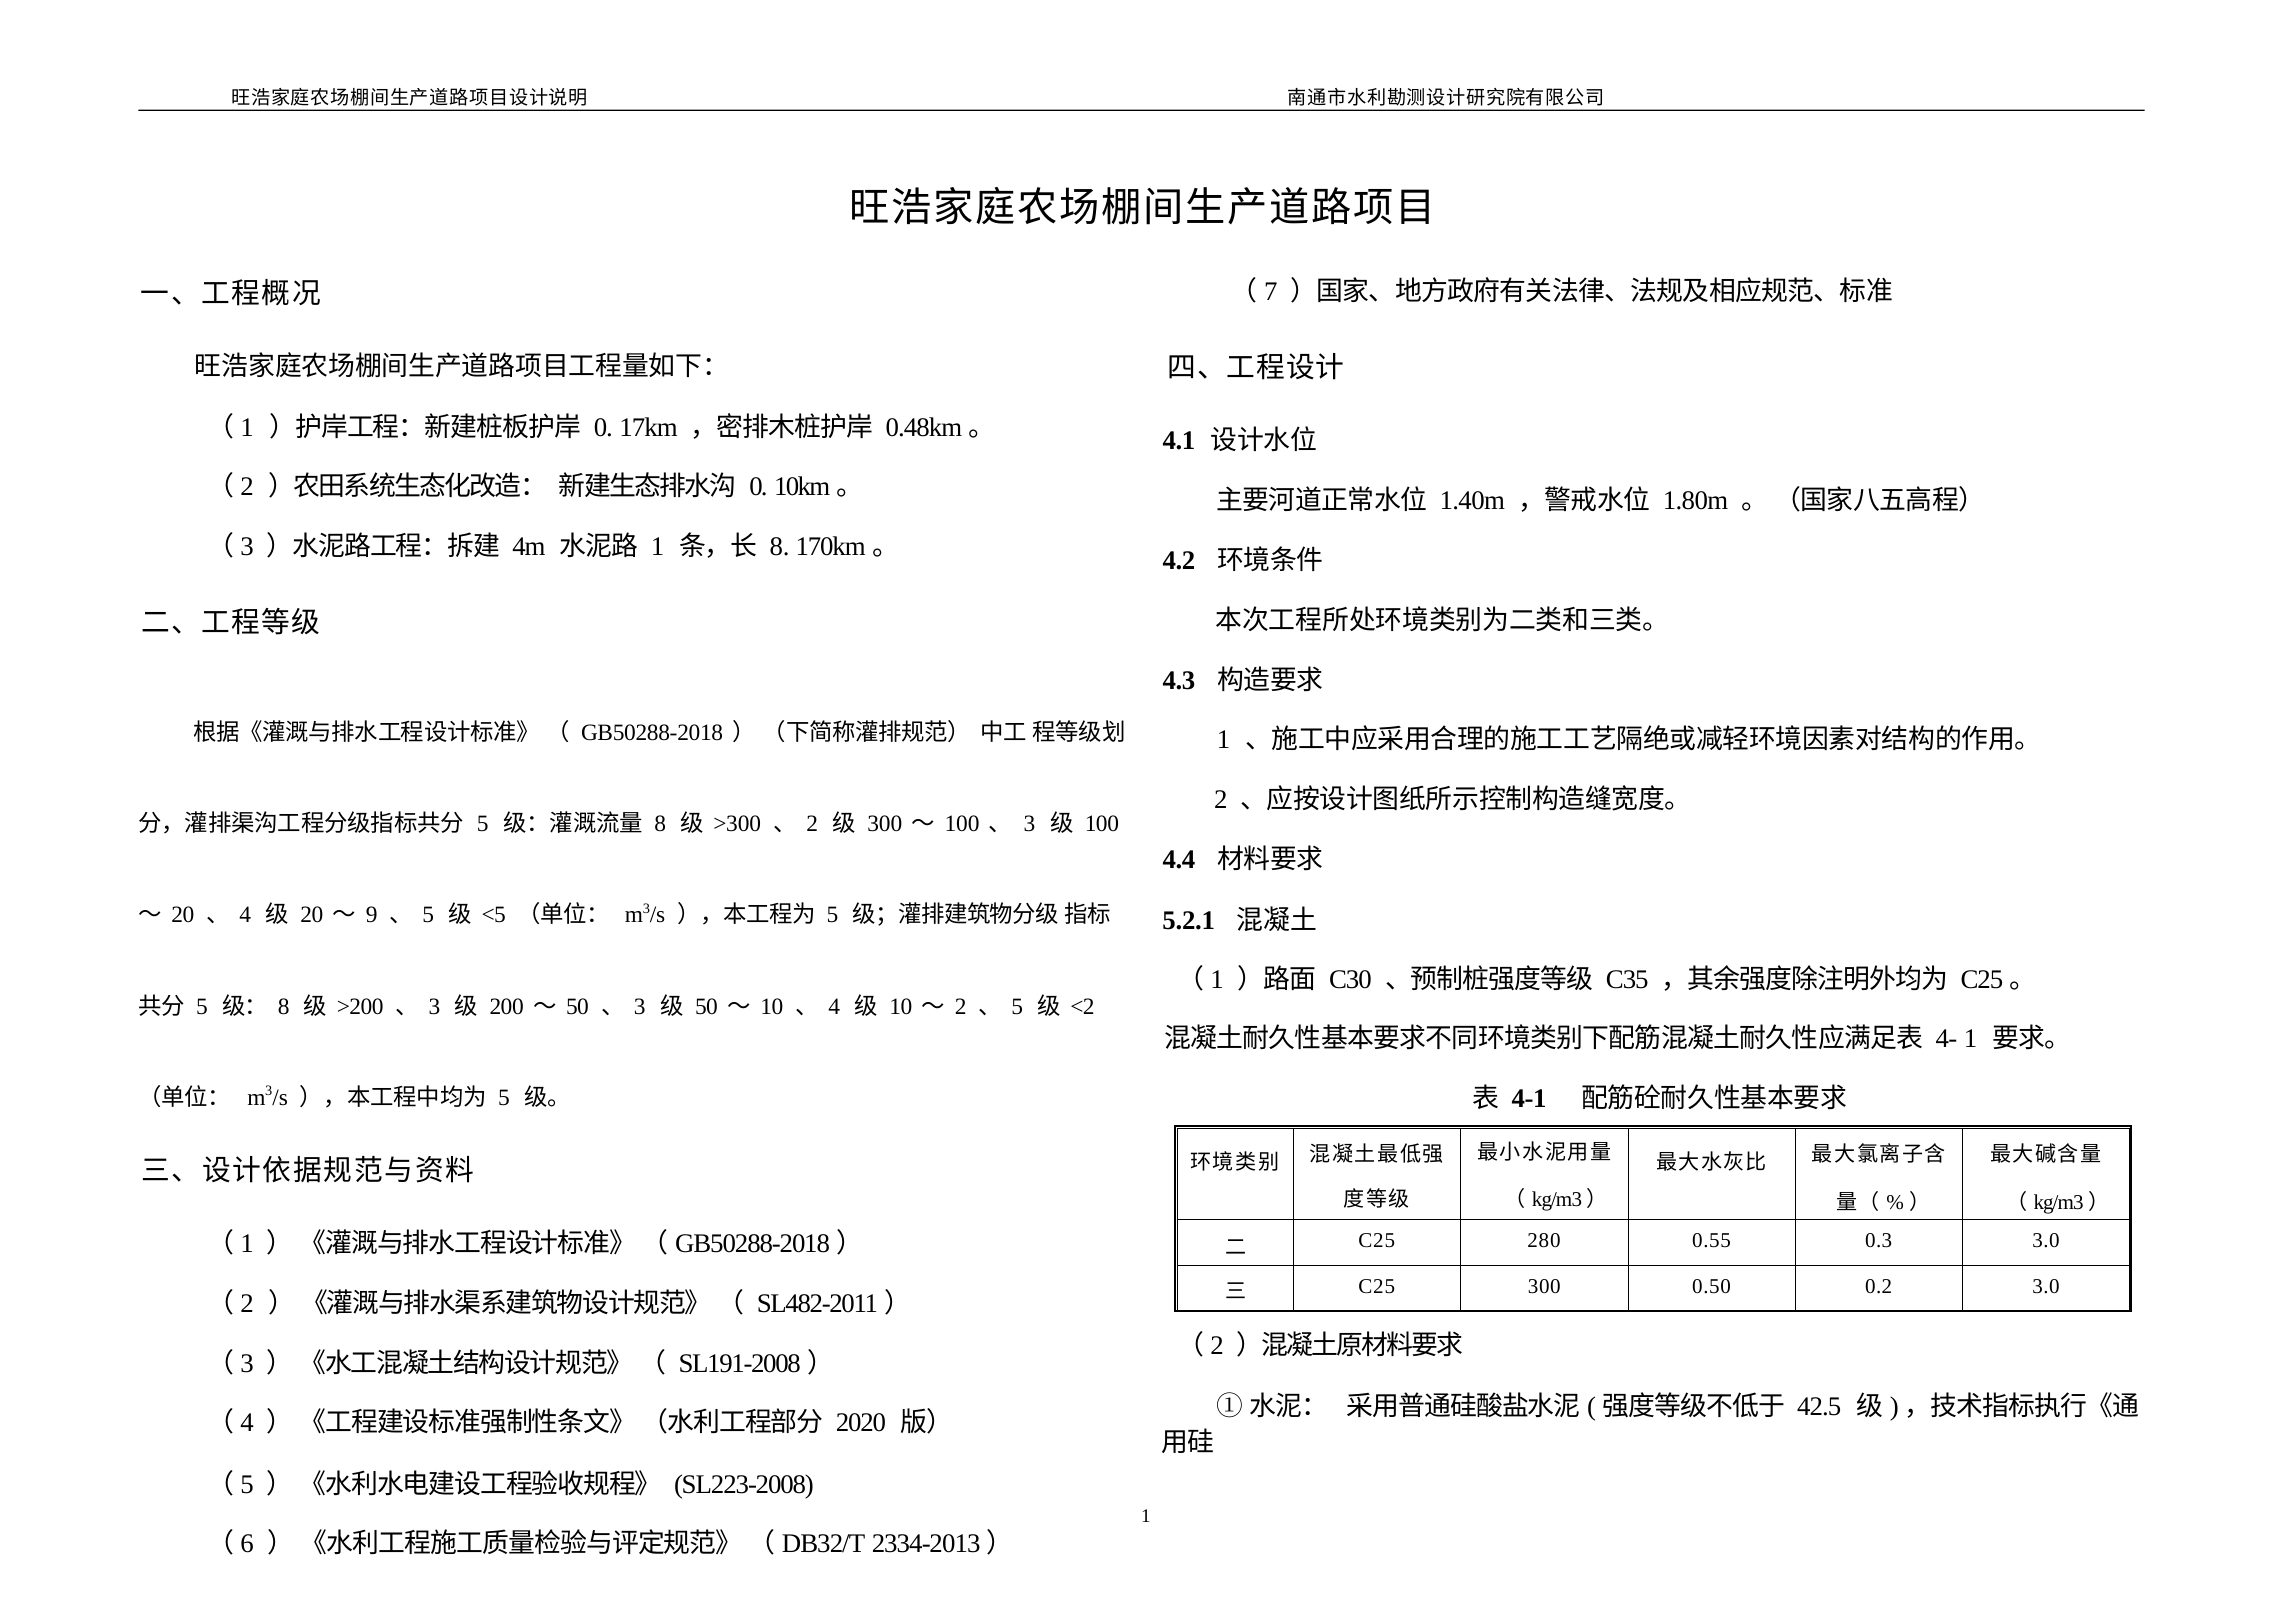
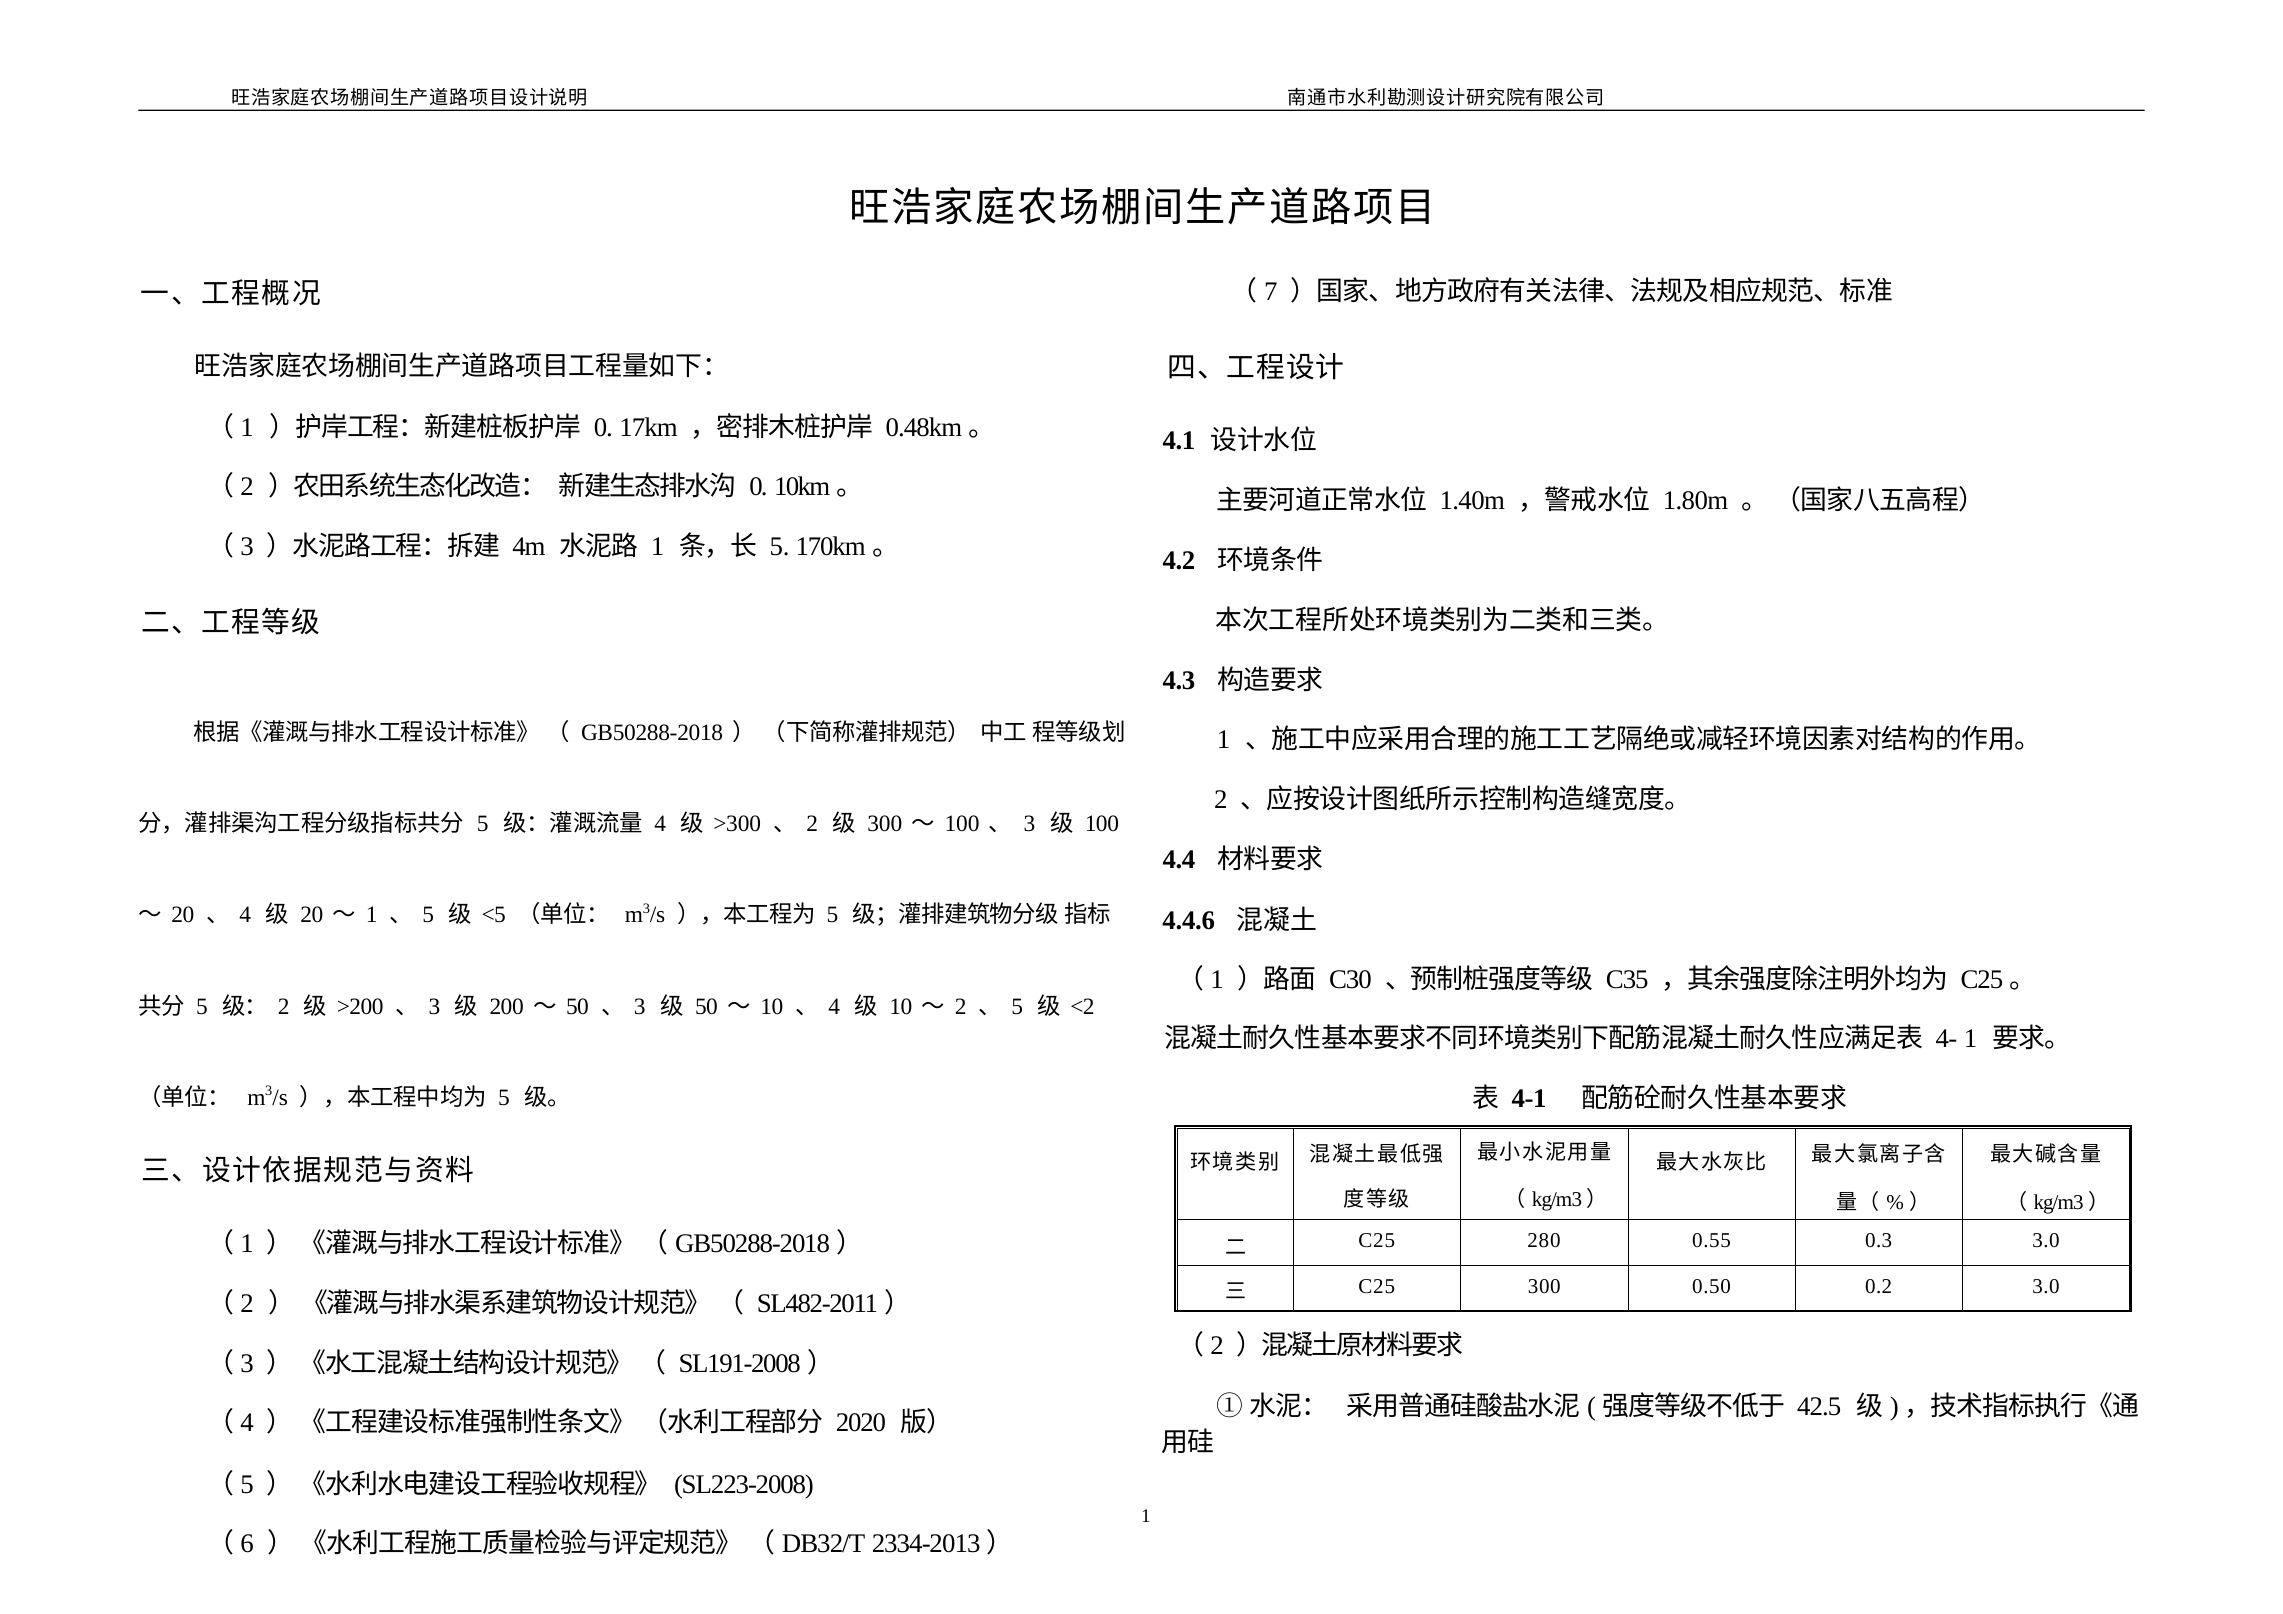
8: 8 -> 5 (780, 547)
8: 8 -> 4 (660, 824)
9: 9 -> 1 (372, 915)
5.2.1: 5.2.1 -> 4.4.6 (1189, 920)
8: 8 -> 2 (284, 1006)
